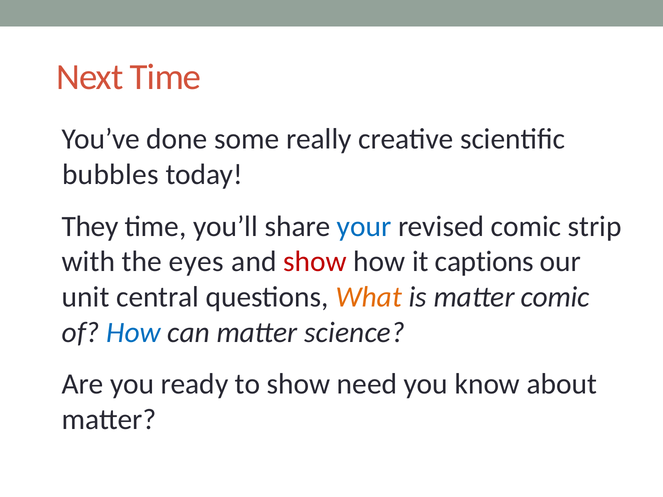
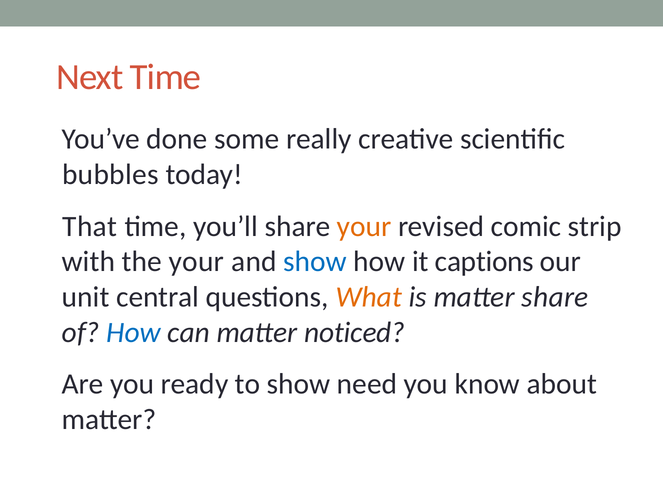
They: They -> That (90, 226)
your colour: blue -> orange (364, 226)
the eyes: eyes -> your (196, 262)
show colour: red -> blue (315, 262)
matter comic: comic -> share (555, 297)
science: science -> noticed (355, 333)
